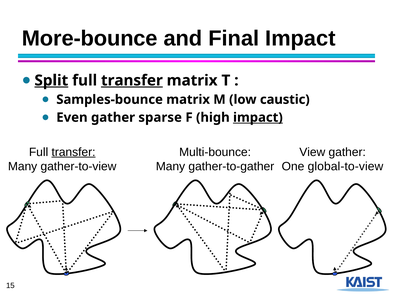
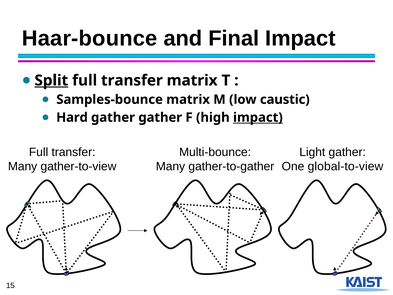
More-bounce: More-bounce -> Haar-bounce (90, 38)
transfer underline: present -> none (132, 80)
Even: Even -> Hard (72, 117)
gather sparse: sparse -> gather (160, 117)
transfer underline: present -> none (73, 152)
View: View -> Light (312, 152)
